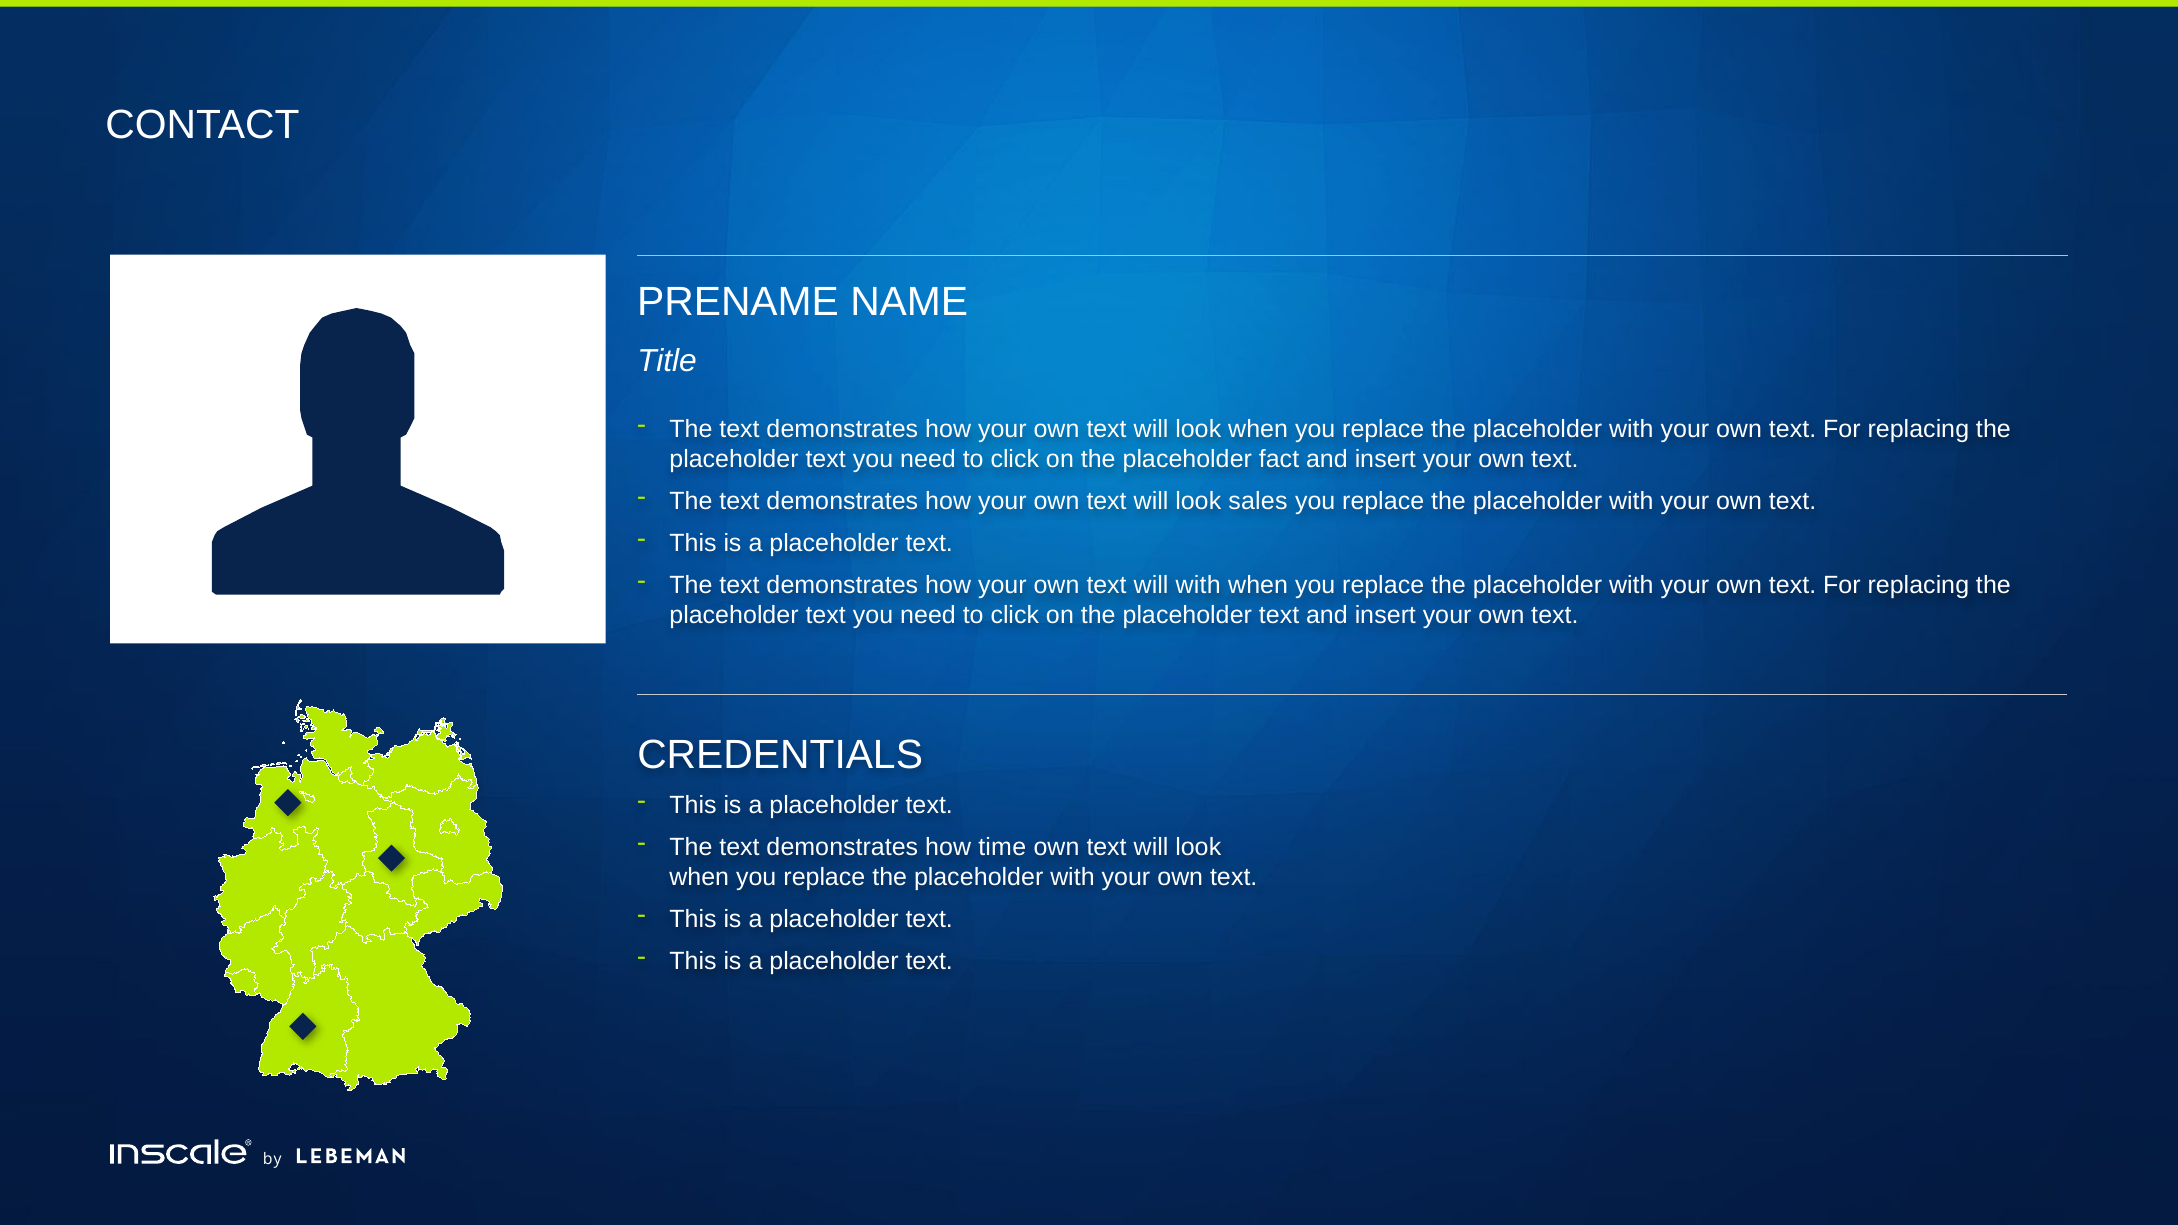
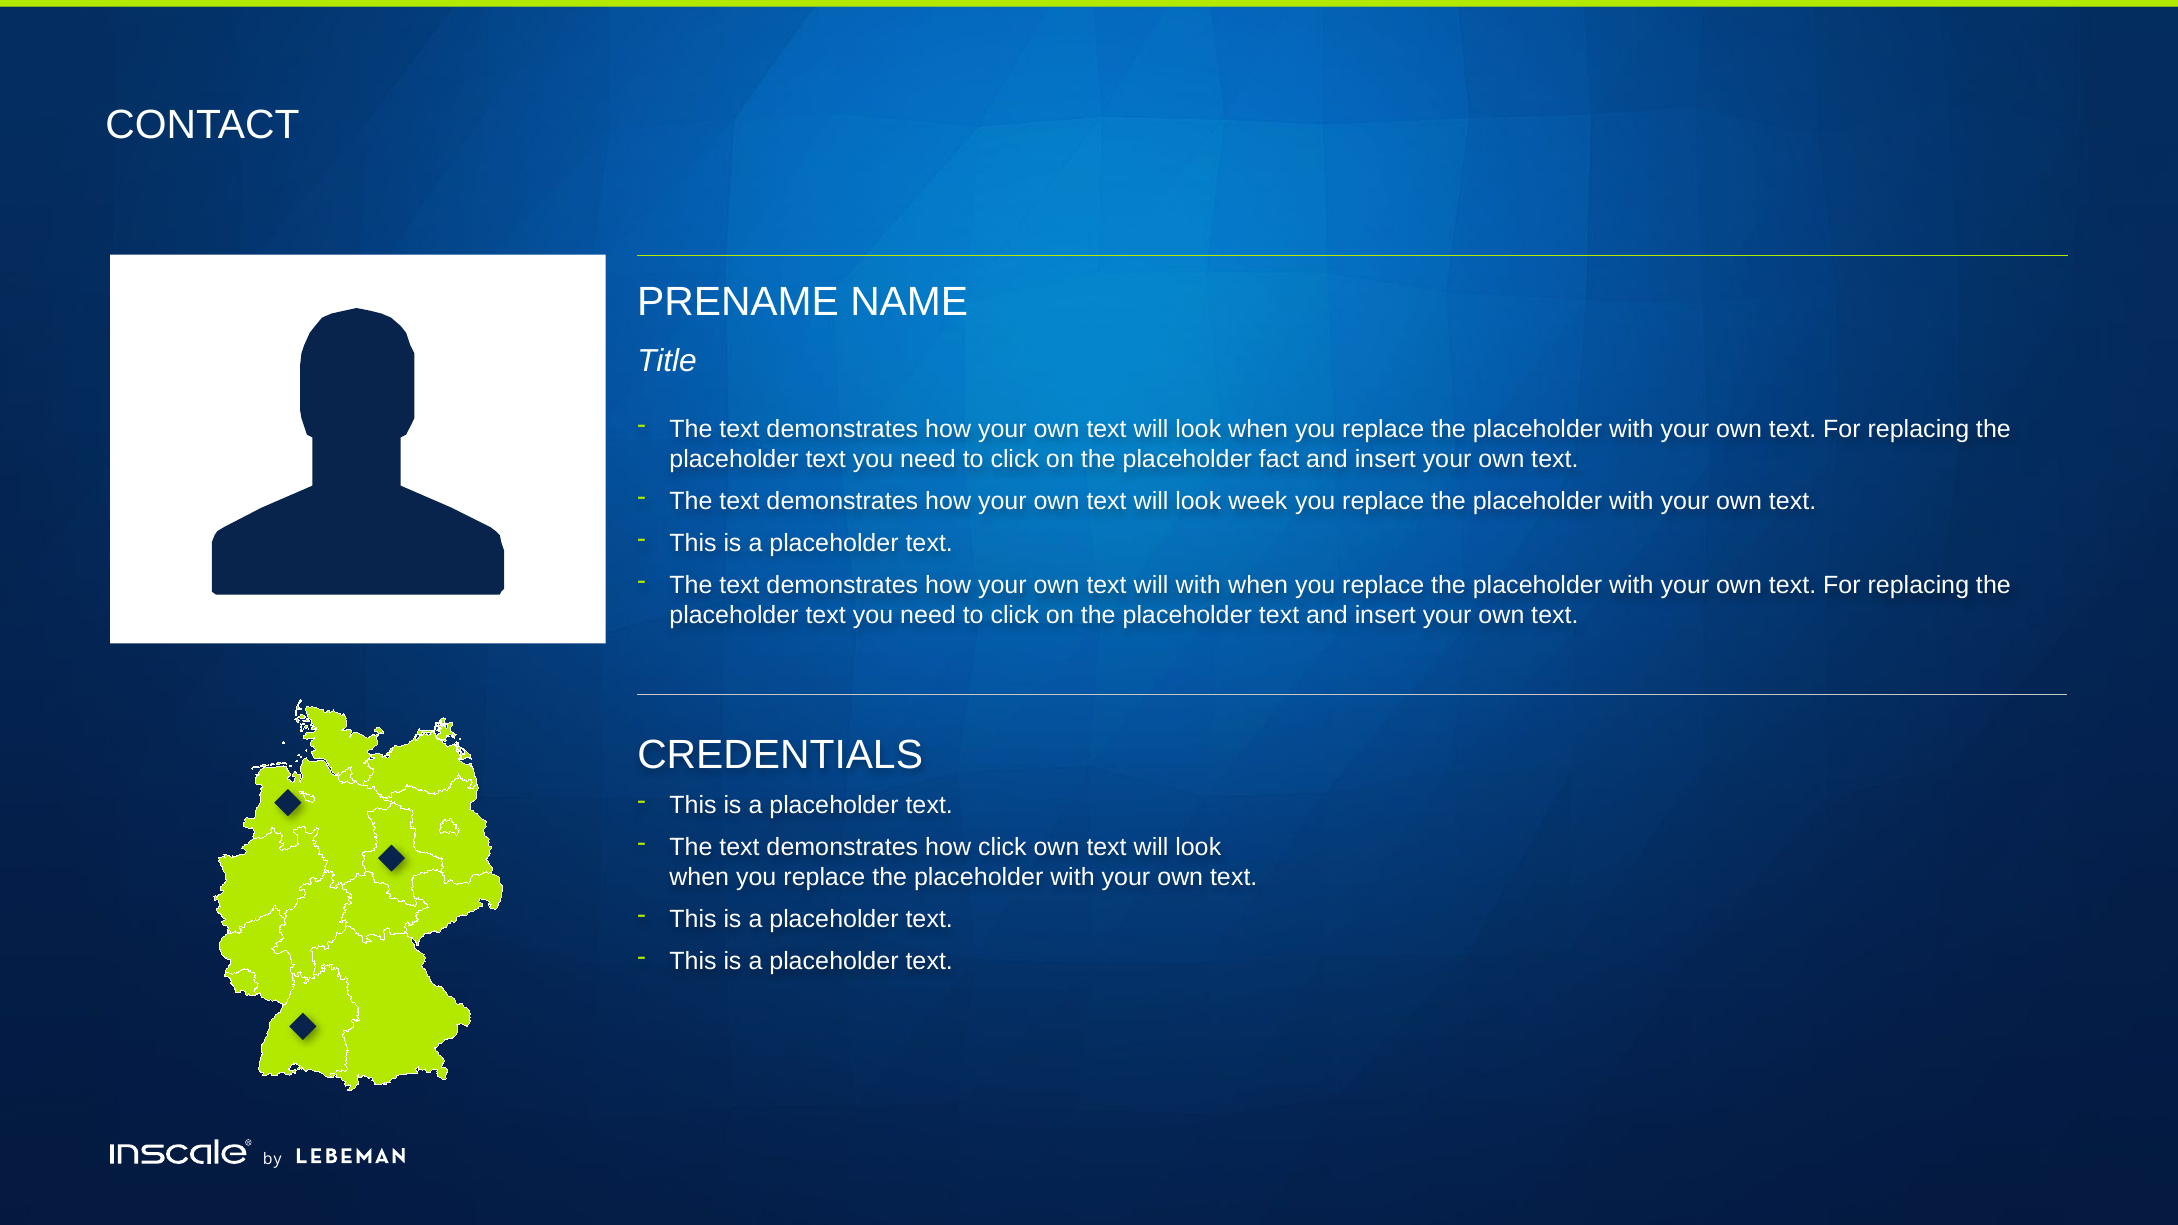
sales: sales -> week (1258, 502)
how time: time -> click (1002, 847)
